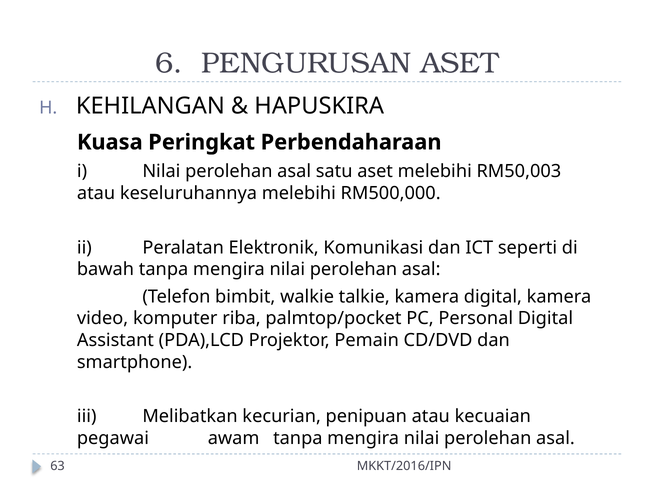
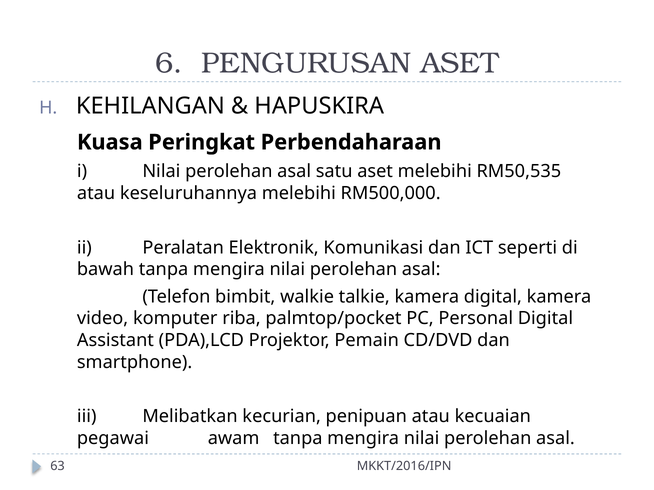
RM50,003: RM50,003 -> RM50,535 (519, 172)
